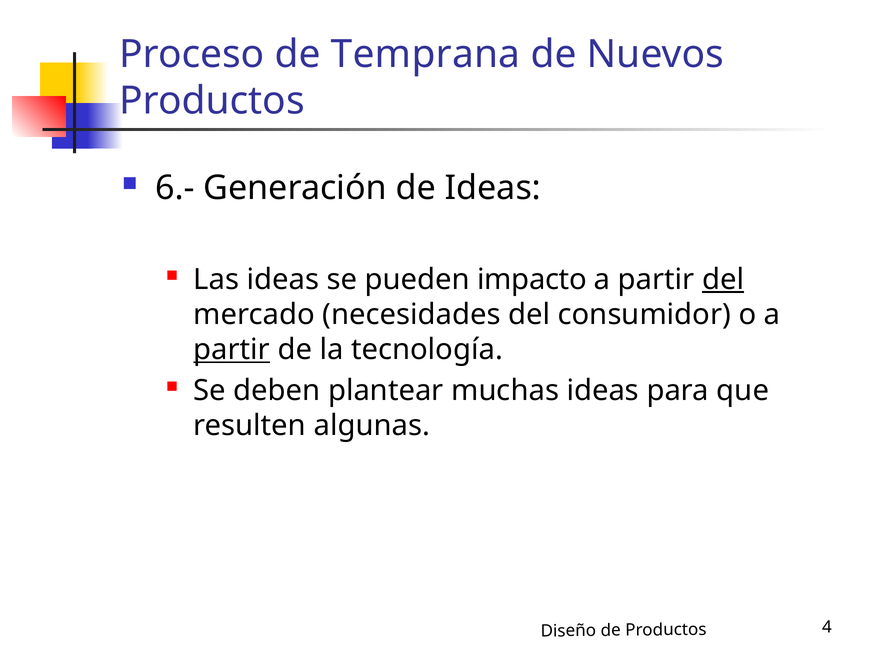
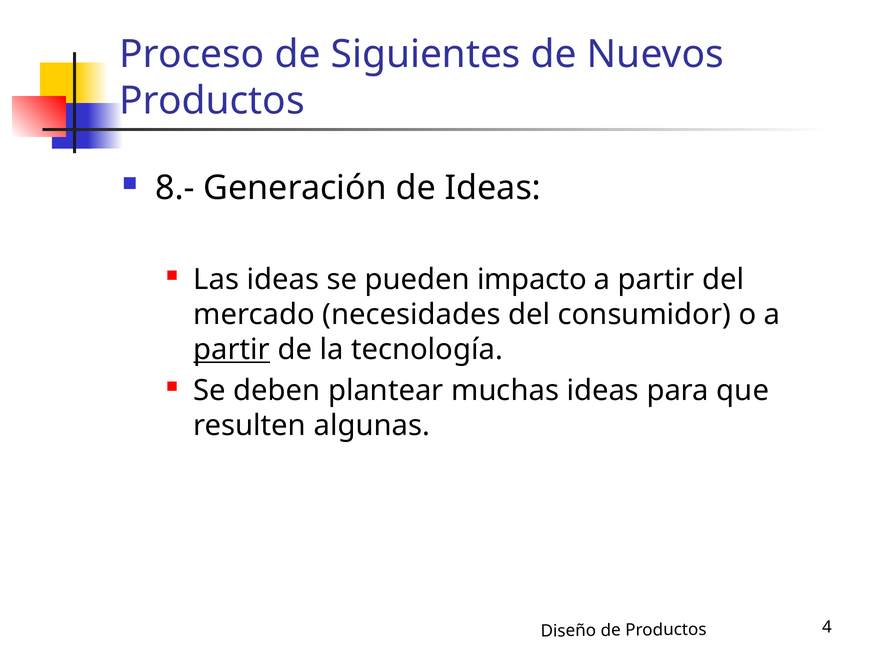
Temprana: Temprana -> Siguientes (426, 54)
6.-: 6.- -> 8.- (175, 188)
del underline: present -> none (723, 279)
